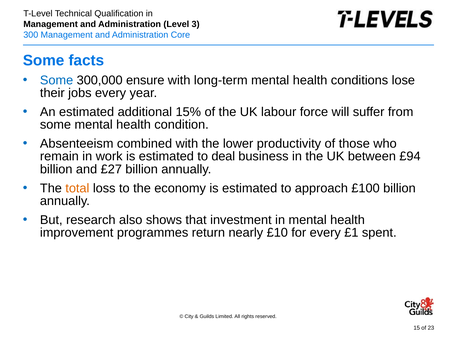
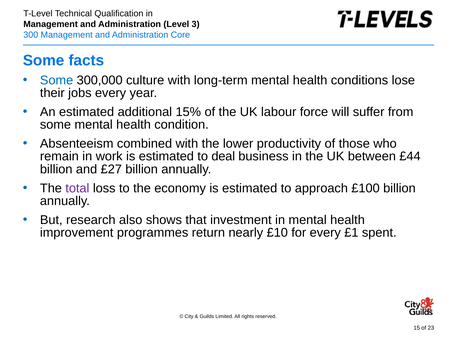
ensure: ensure -> culture (145, 80)
£94: £94 -> £44 (410, 156)
total colour: orange -> purple (77, 188)
